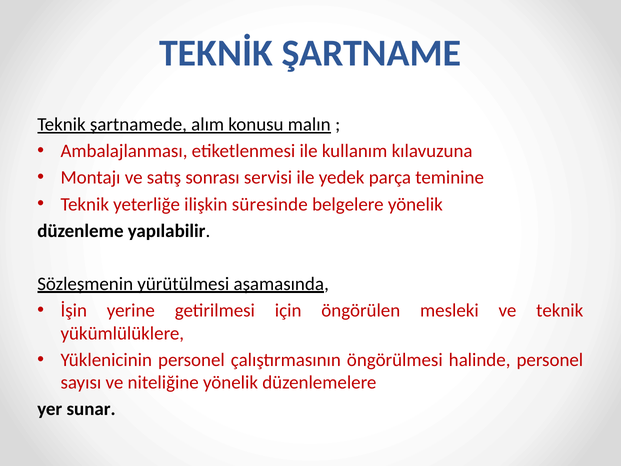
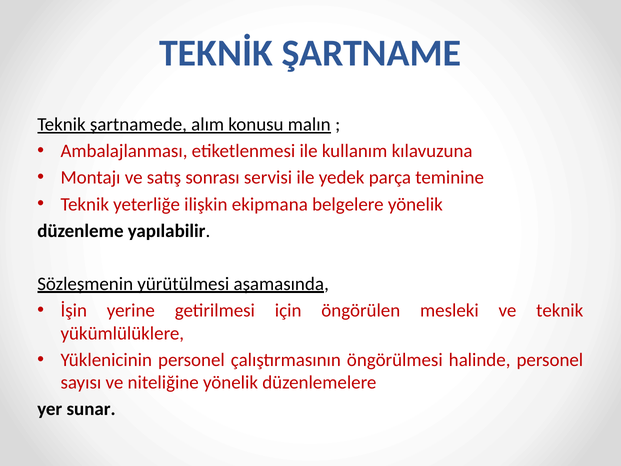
süresinde: süresinde -> ekipmana (270, 204)
